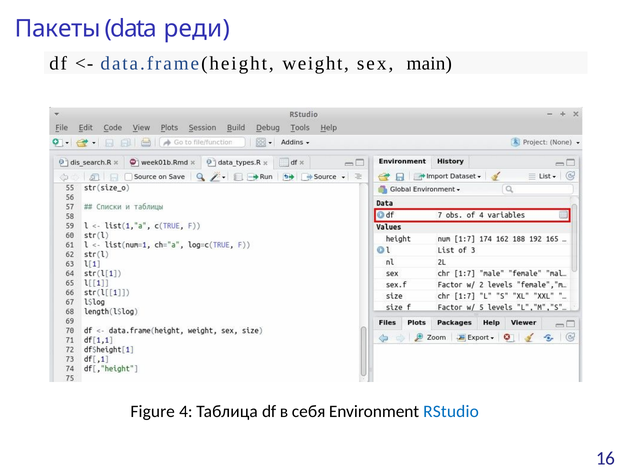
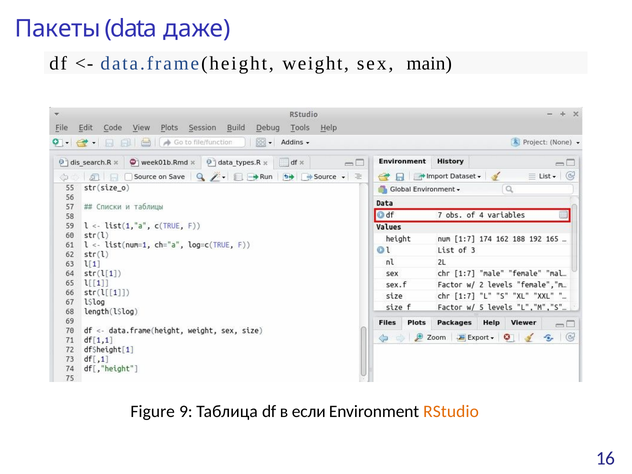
реди: реди -> даже (197, 29)
4: 4 -> 9 (186, 412)
себя: себя -> если (309, 412)
RStudio colour: blue -> orange (451, 412)
